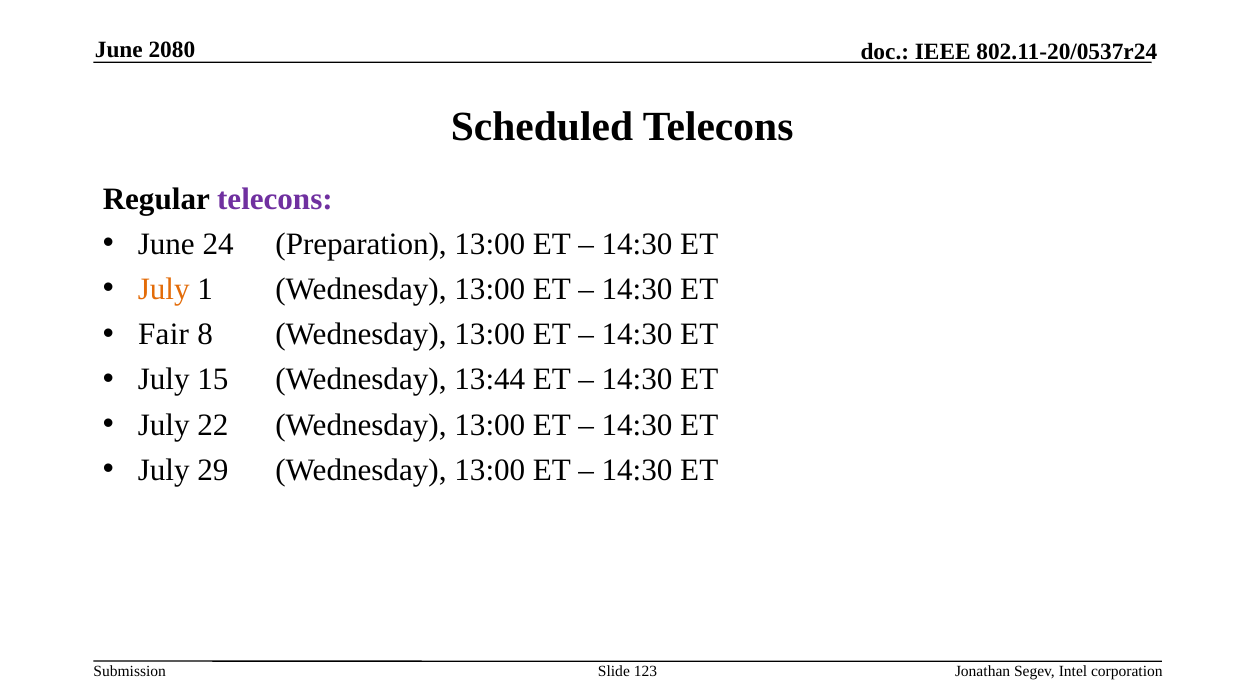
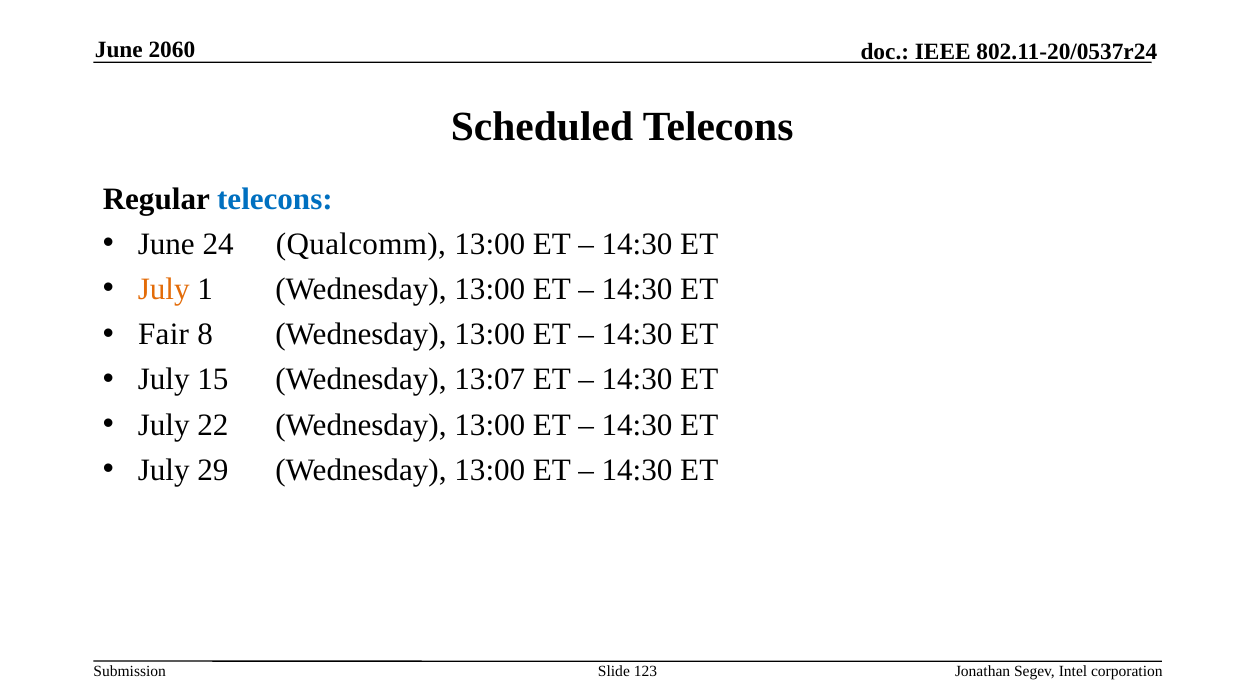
2080: 2080 -> 2060 (172, 49)
telecons colour: purple -> blue (275, 199)
Preparation: Preparation -> Qualcomm (361, 244)
13:44: 13:44 -> 13:07 (490, 380)
